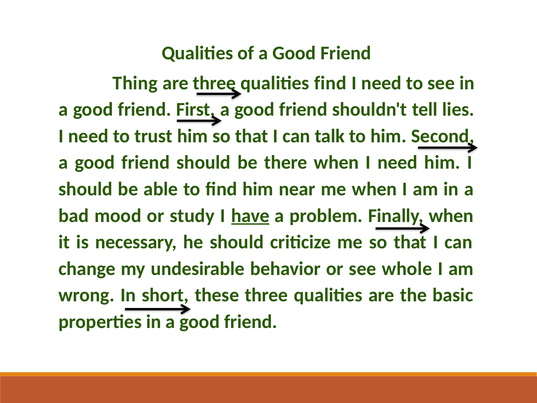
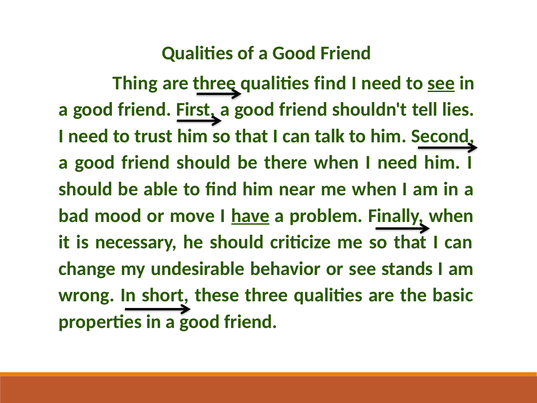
see underline: none -> present (441, 83)
study: study -> move (192, 215)
whole: whole -> stands (407, 269)
